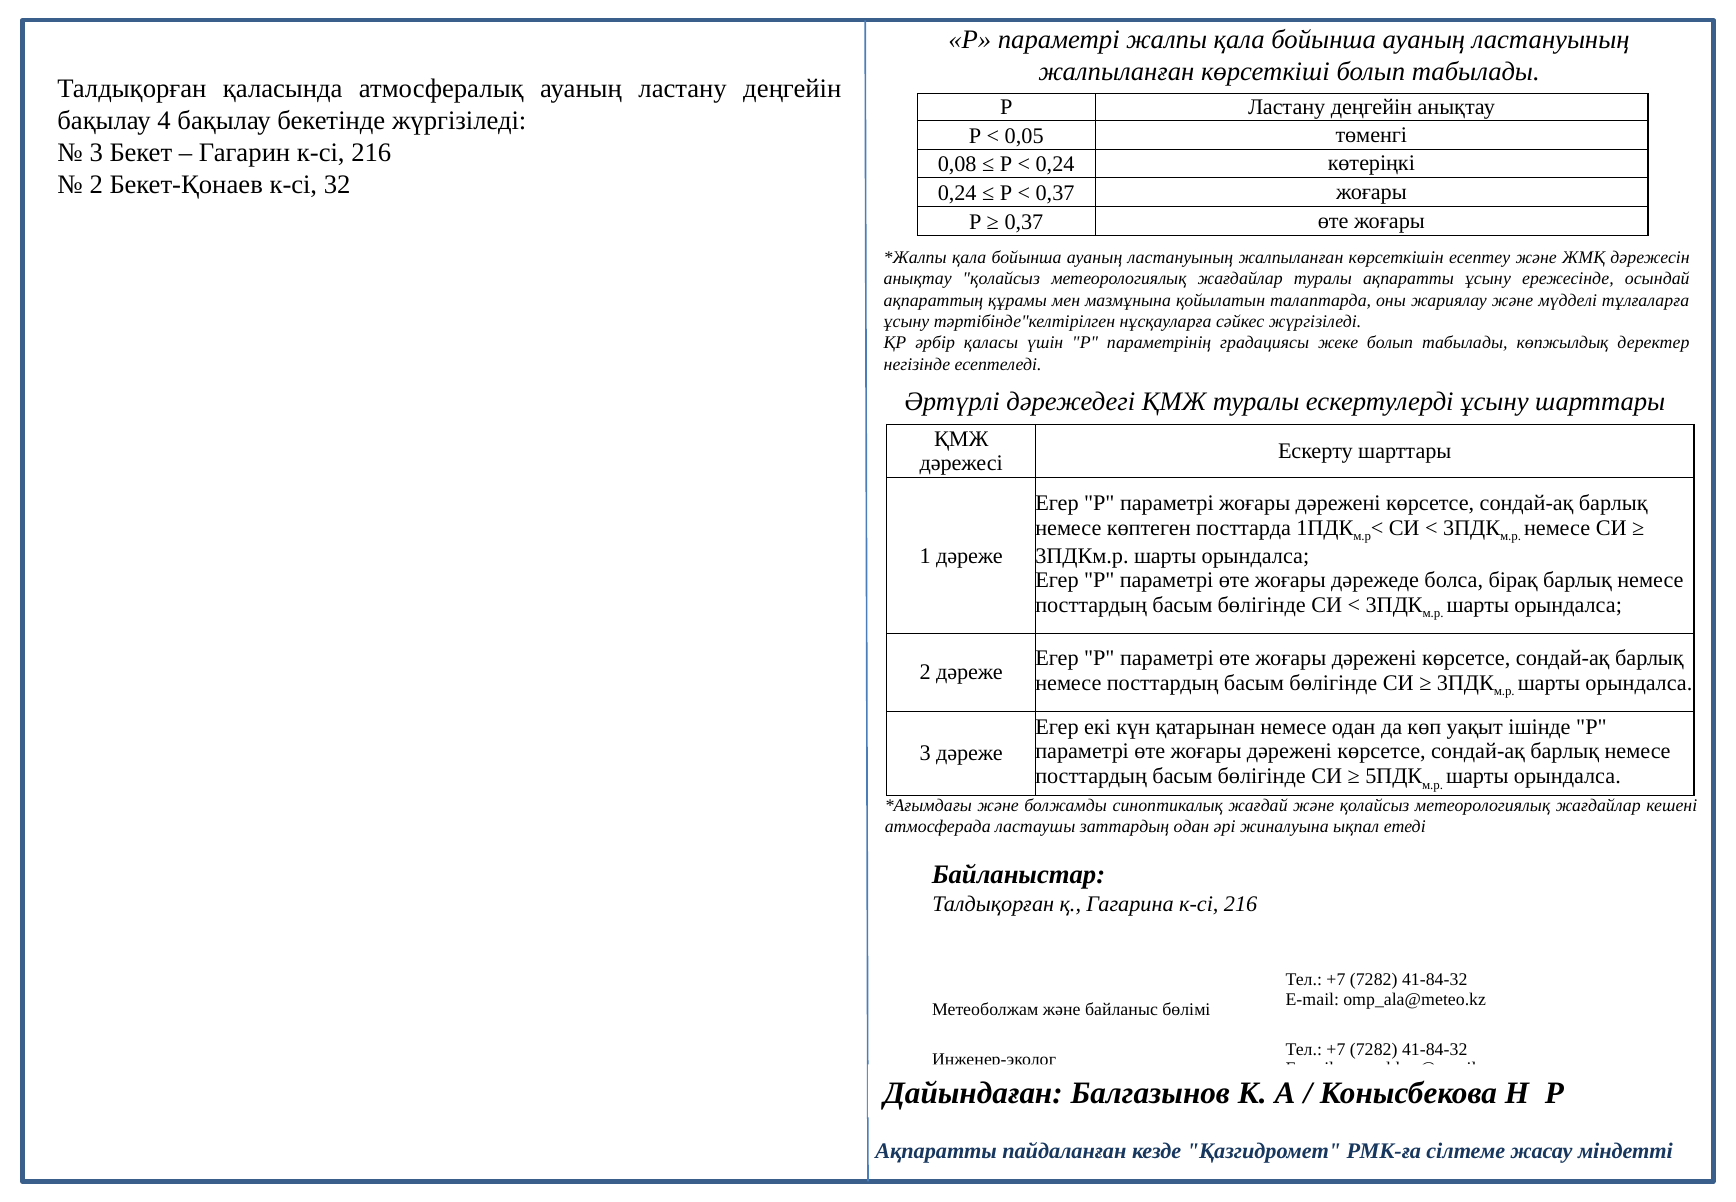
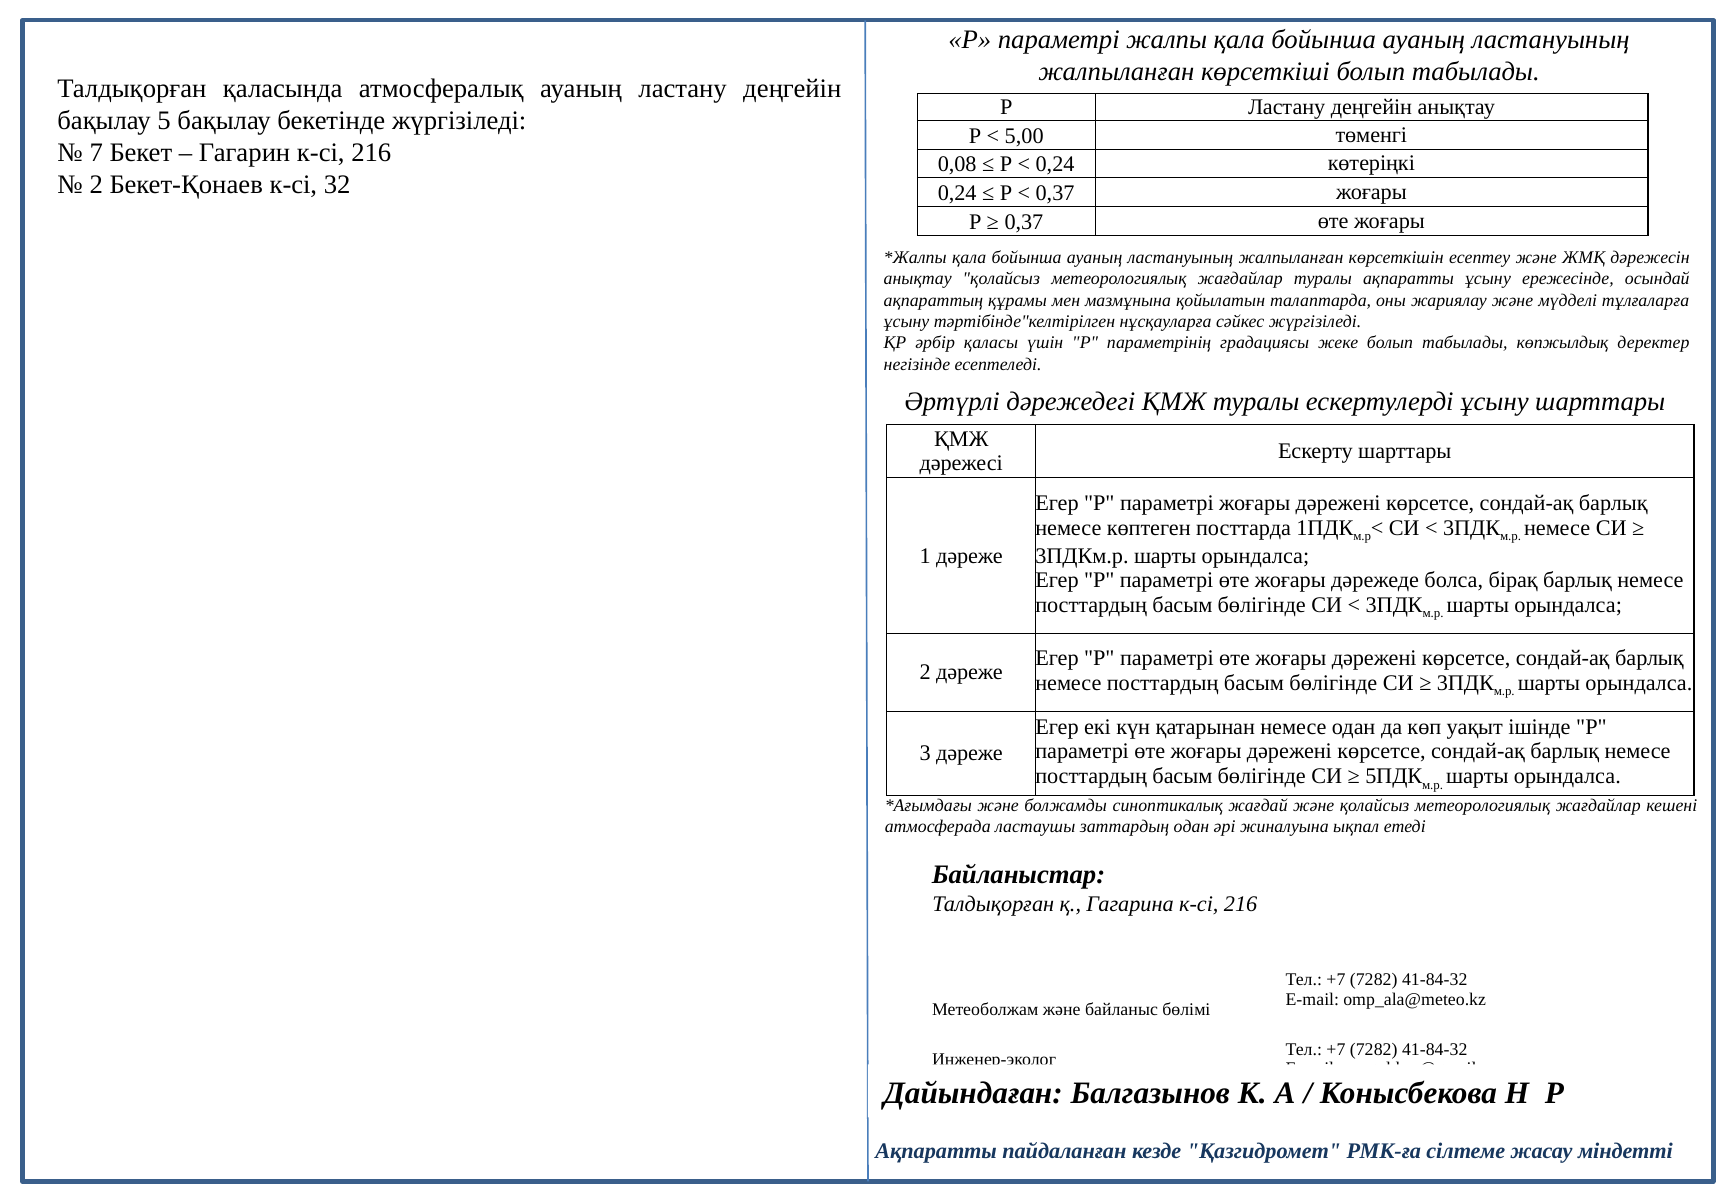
4: 4 -> 5 (164, 120)
0,05: 0,05 -> 5,00 (1024, 136)
3: 3 -> 7 (96, 152)
